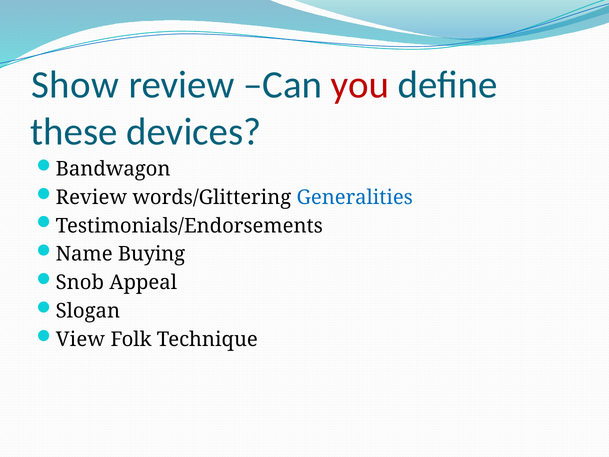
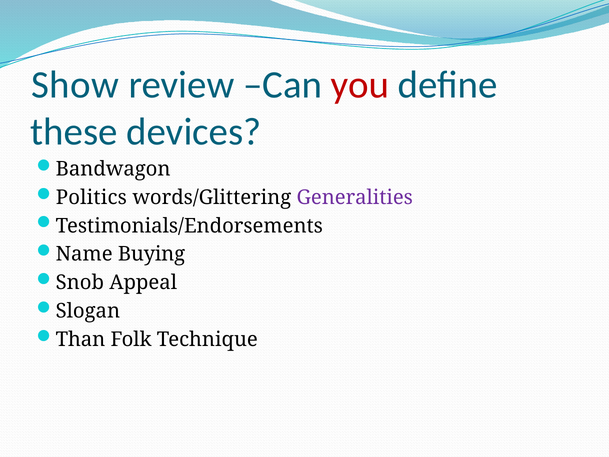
Review: Review -> Politics (91, 197)
Generalities colour: blue -> purple (355, 197)
View: View -> Than (81, 339)
